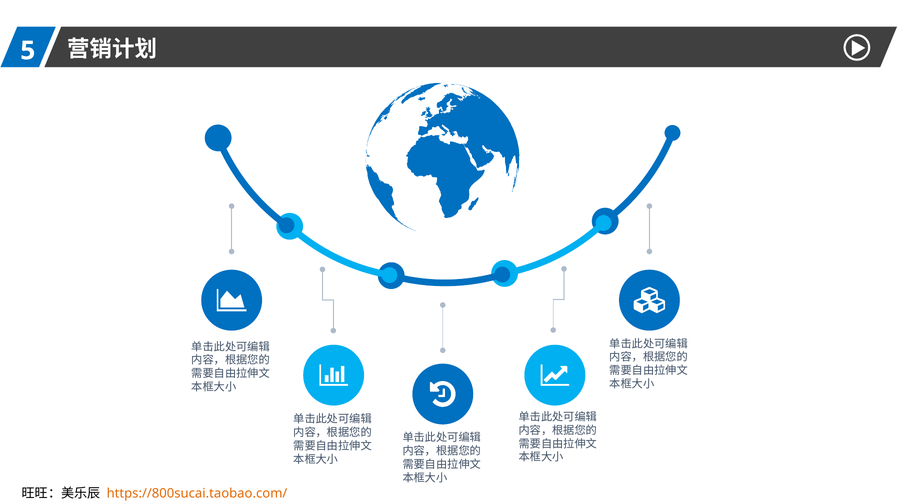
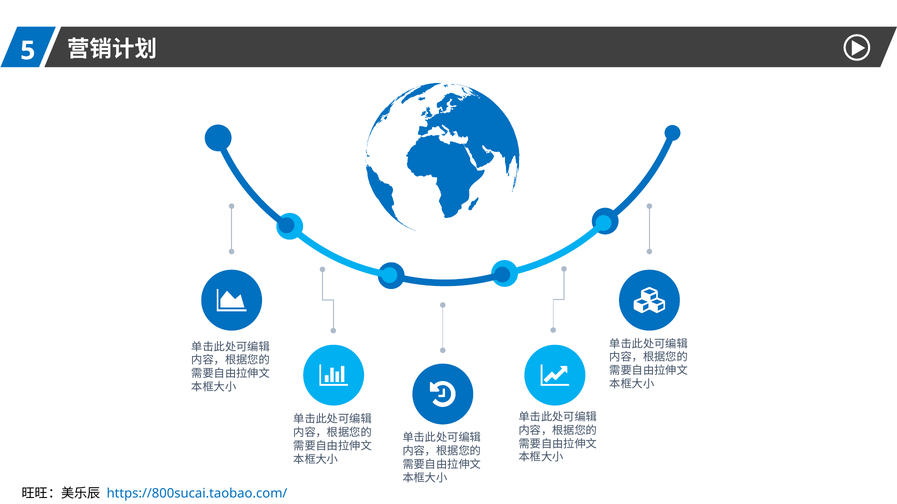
https://800sucai.taobao.com/ colour: orange -> blue (197, 494)
